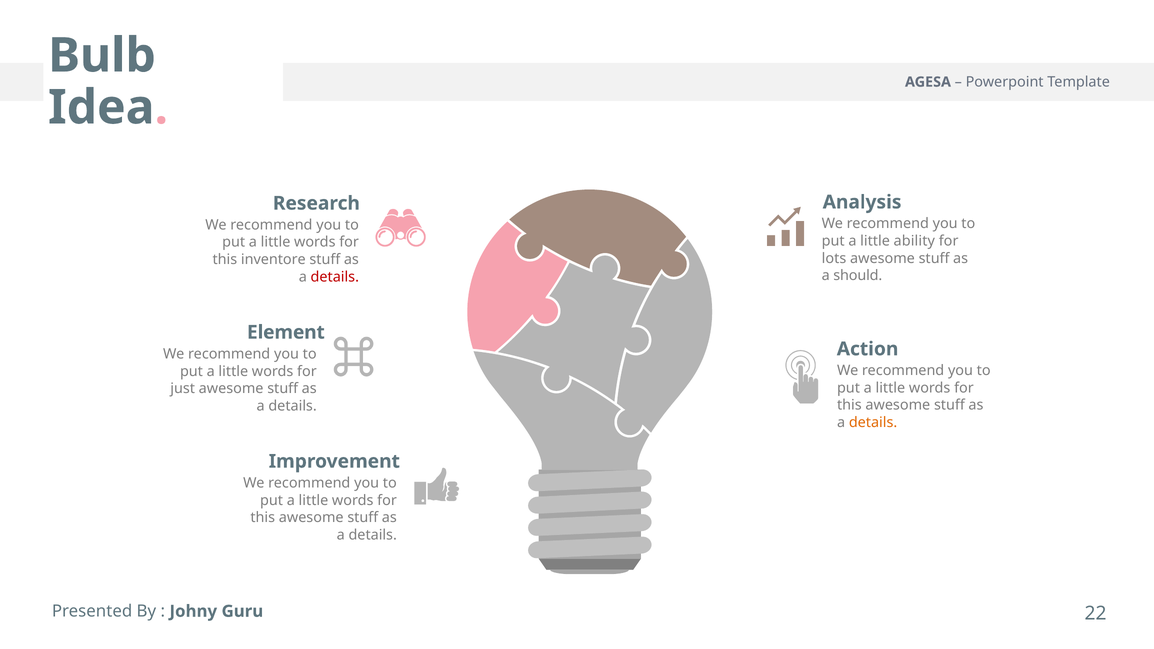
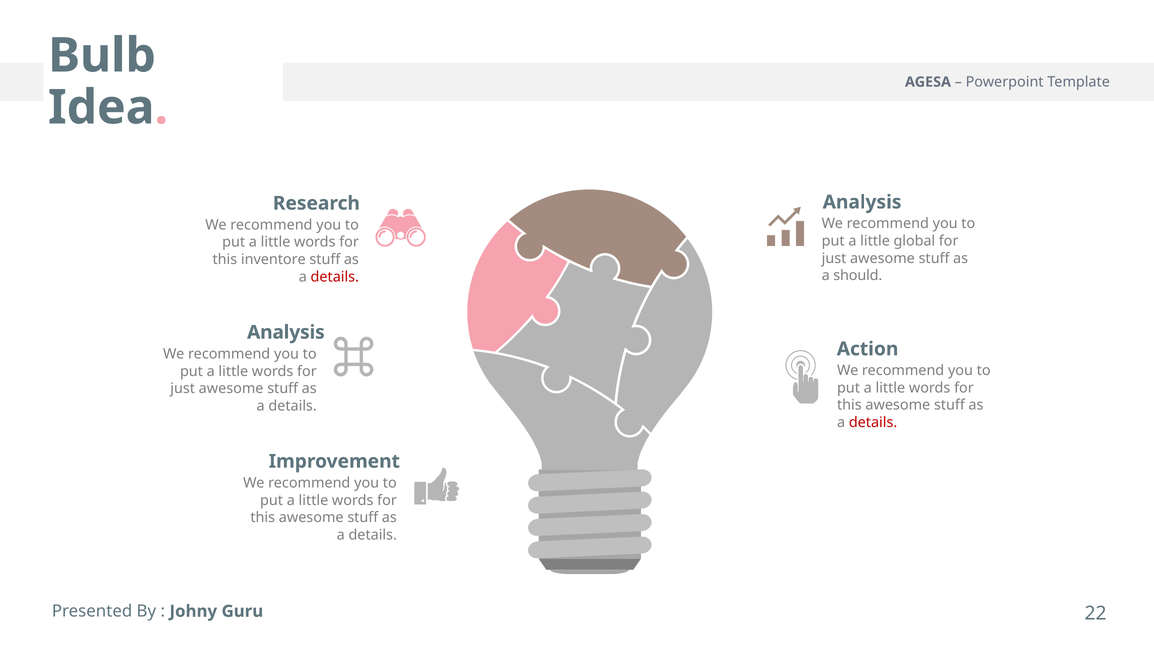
ability: ability -> global (914, 241)
lots: lots -> just (834, 258)
Element: Element -> Analysis (286, 332)
details colour: orange -> red (873, 423)
